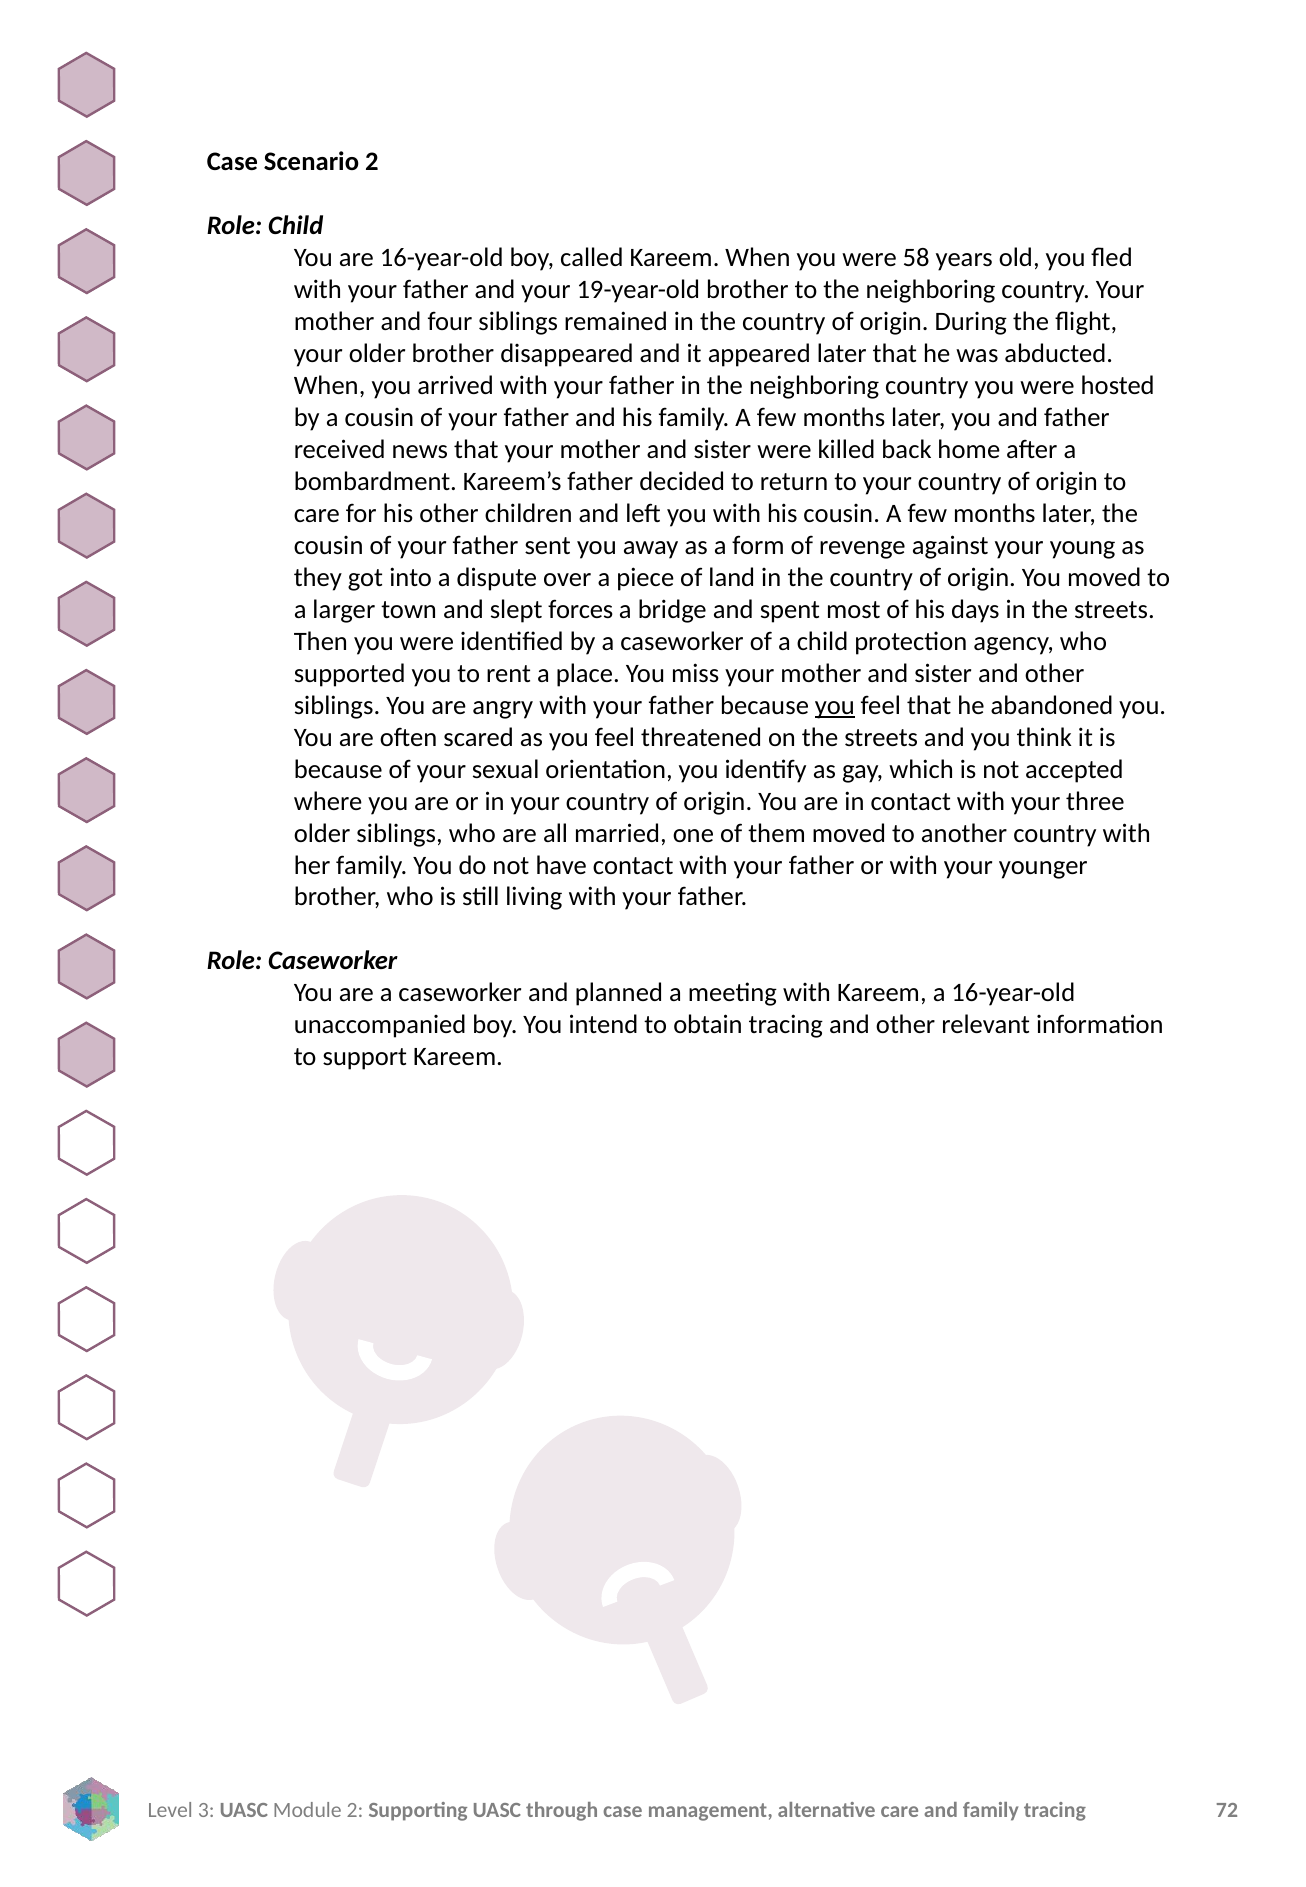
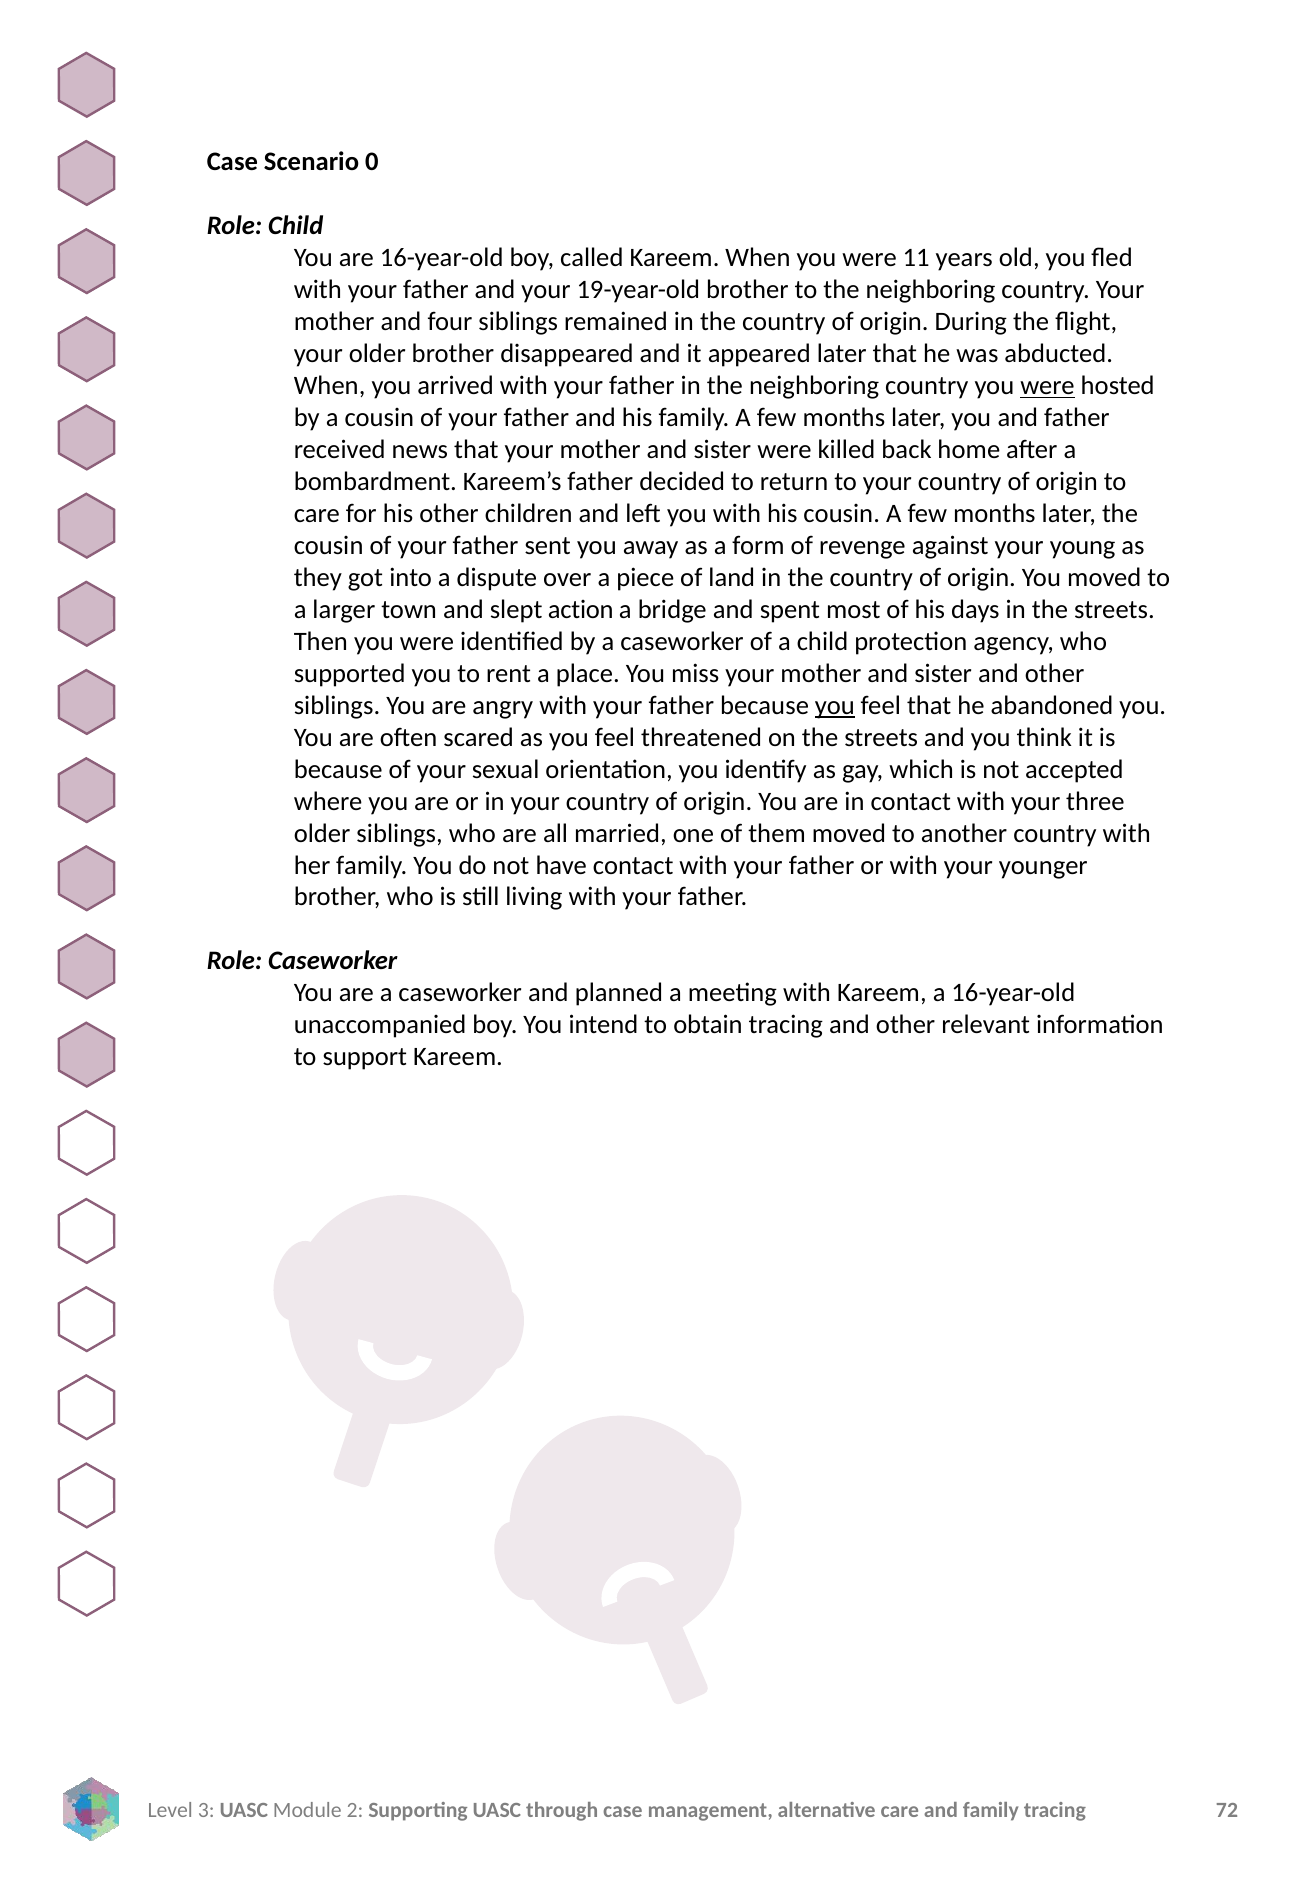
Scenario 2: 2 -> 0 (372, 162)
58: 58 -> 11 (916, 258)
were underline: none -> present (1048, 386)
forces: forces -> action (581, 609)
